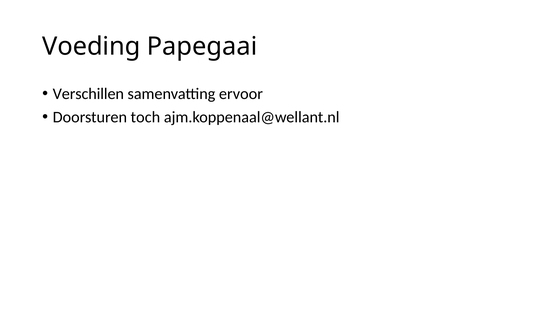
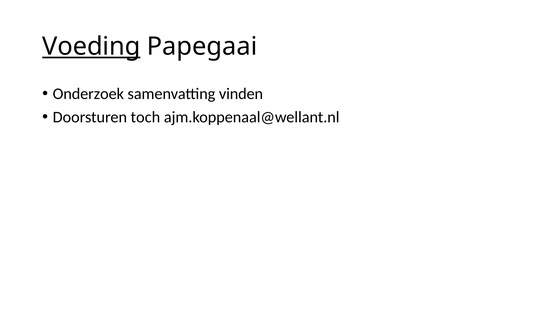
Voeding underline: none -> present (91, 47)
Verschillen: Verschillen -> Onderzoek (88, 94)
ervoor: ervoor -> vinden (241, 94)
